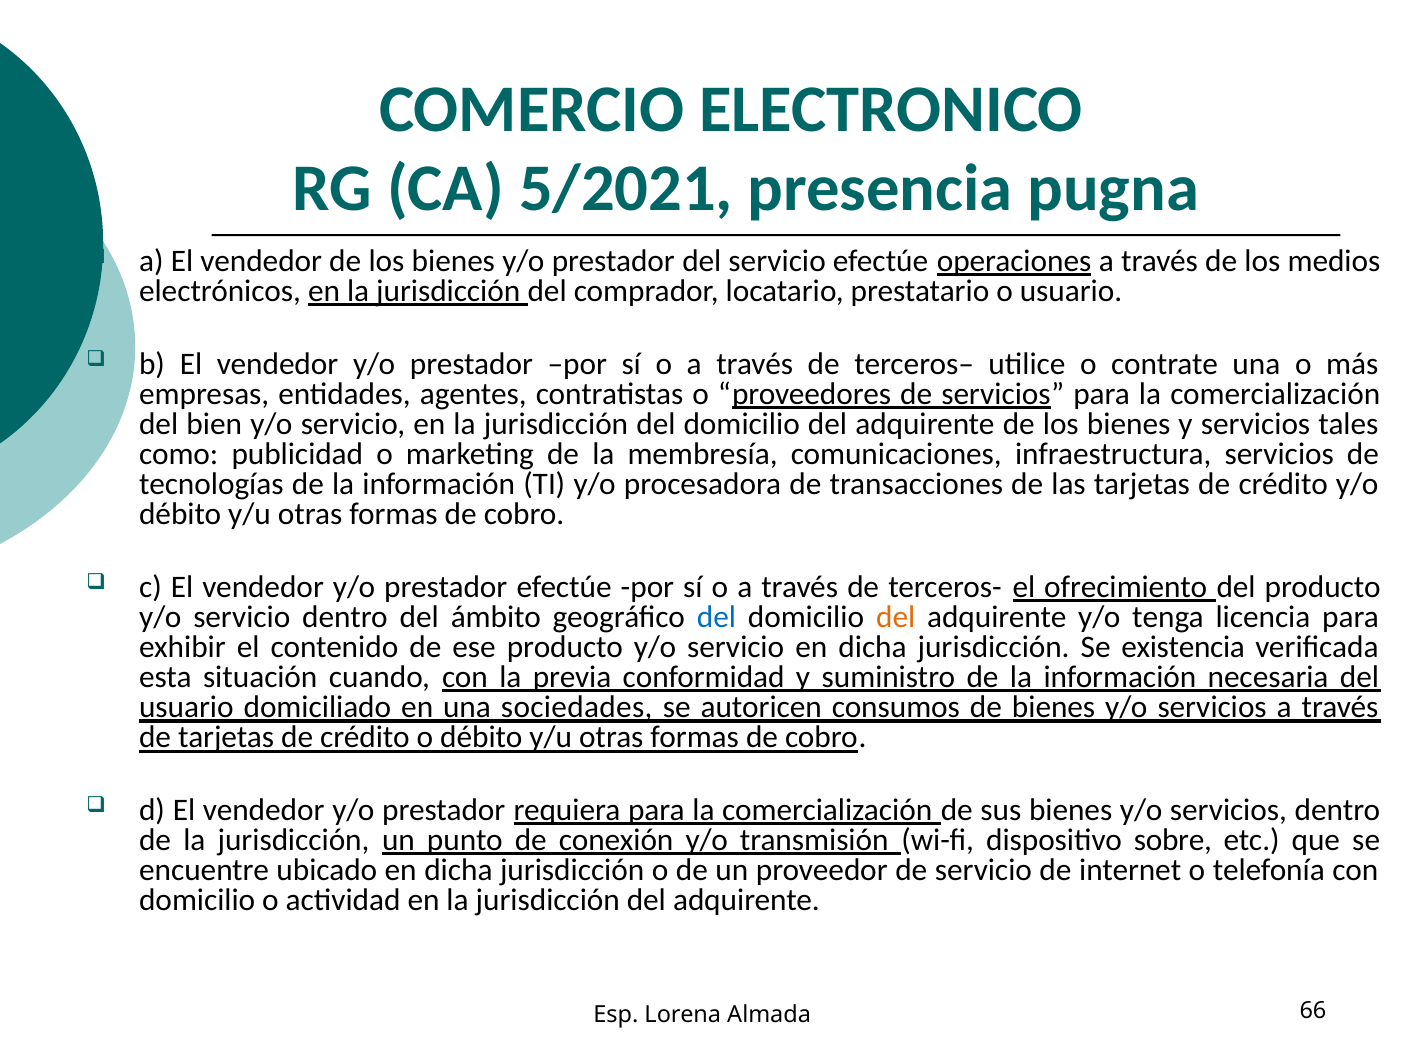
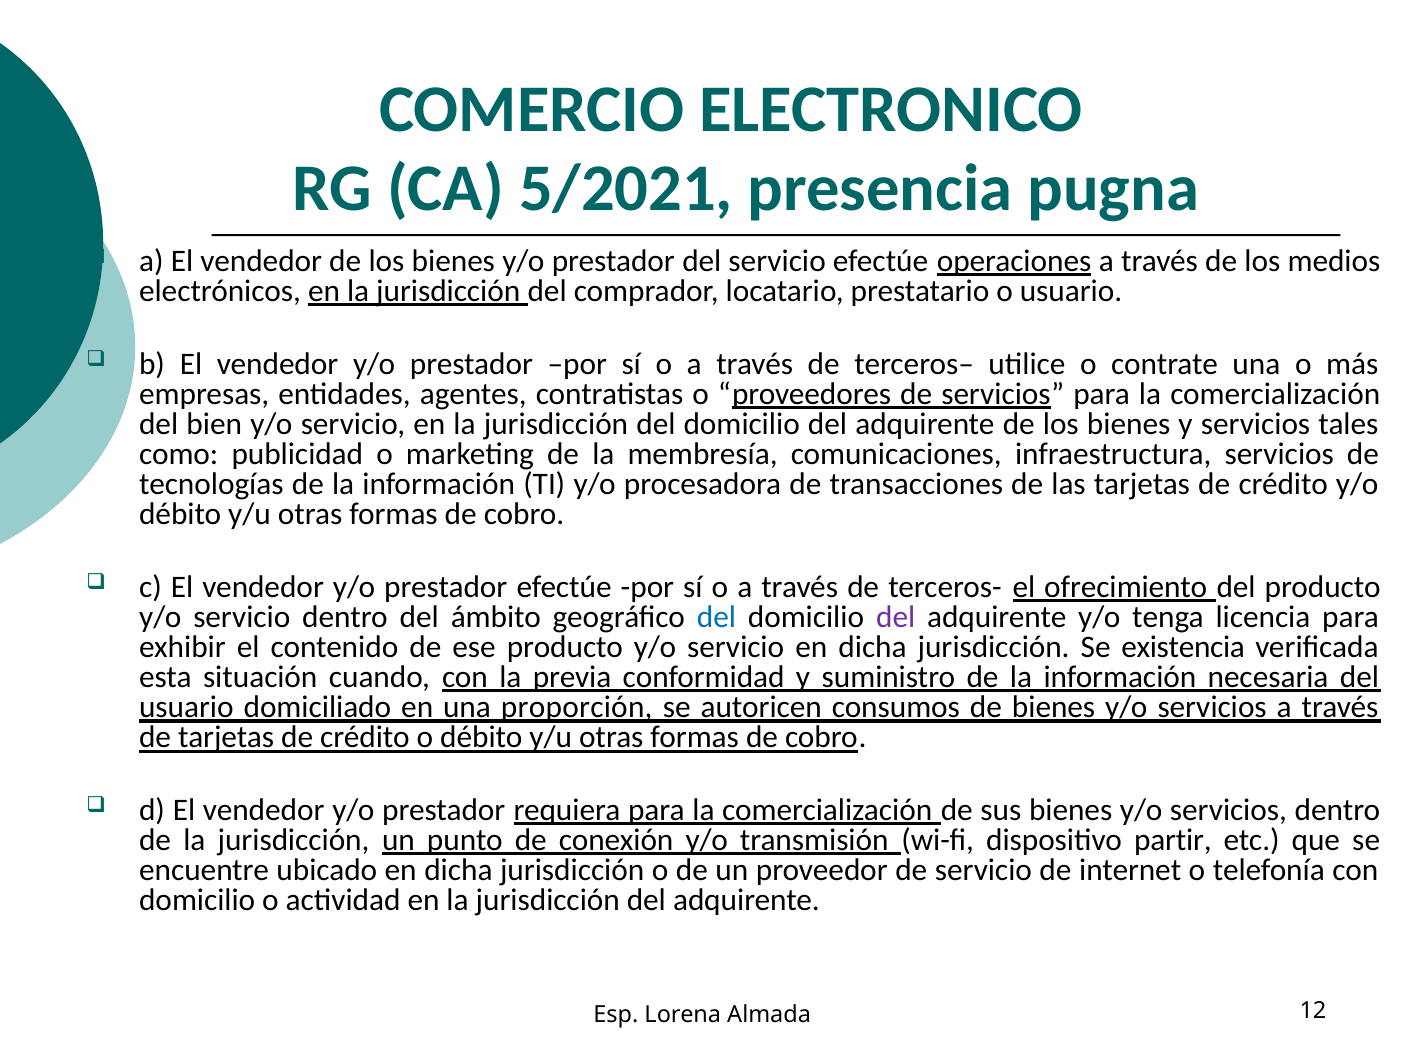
del colour: orange -> purple (896, 617)
sociedades: sociedades -> proporción (577, 707)
sobre: sobre -> partir (1173, 840)
66: 66 -> 12 (1313, 1011)
